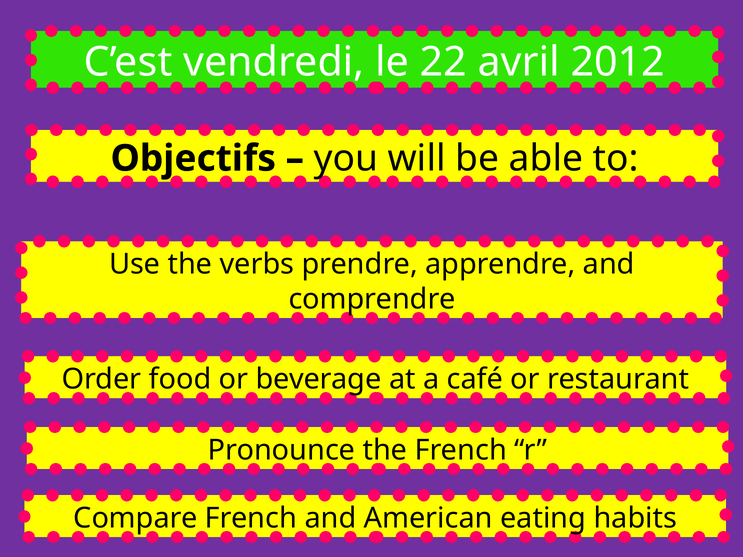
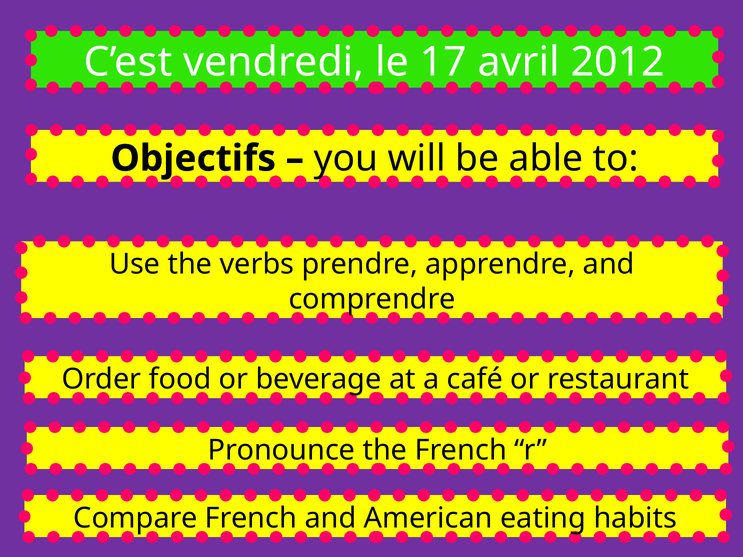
22: 22 -> 17 (443, 62)
